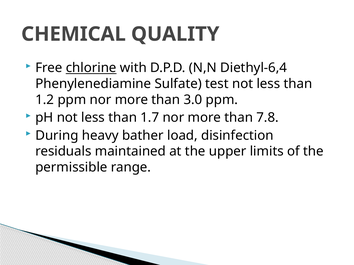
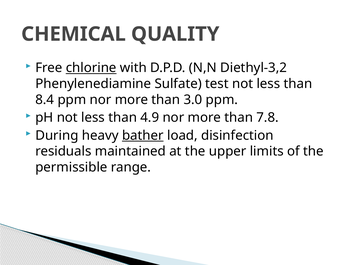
Diethyl-6,4: Diethyl-6,4 -> Diethyl-3,2 (254, 68)
1.2: 1.2 -> 8.4 (45, 100)
1.7: 1.7 -> 4.9 (150, 118)
bather underline: none -> present (143, 136)
